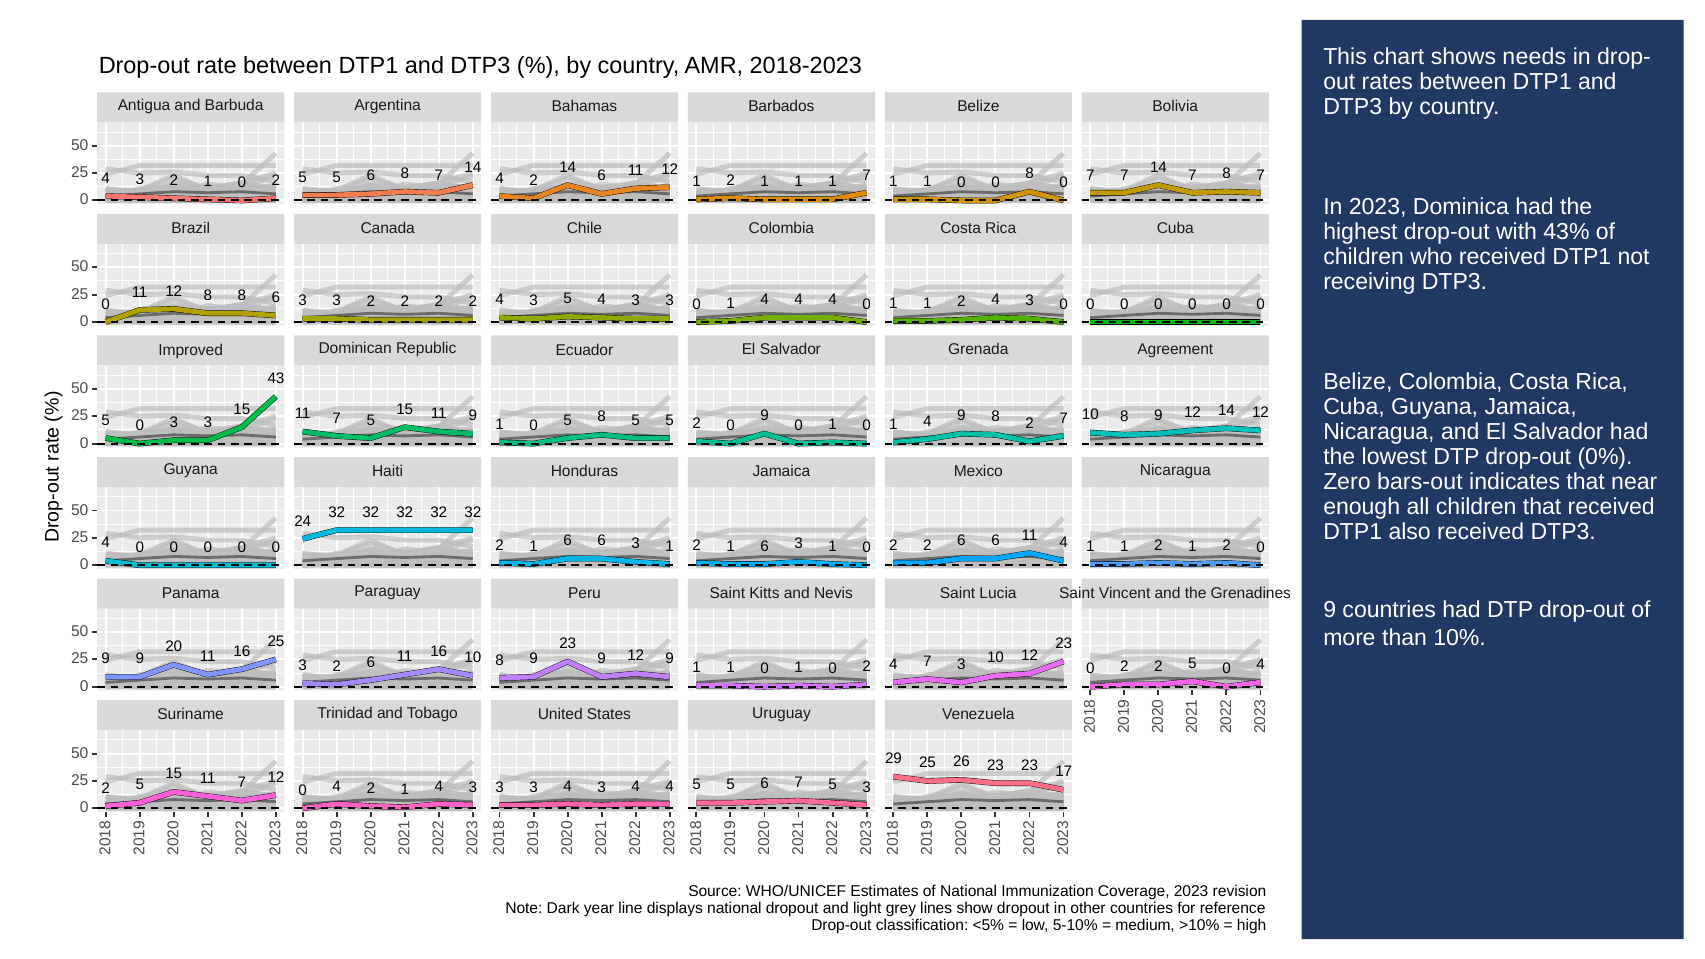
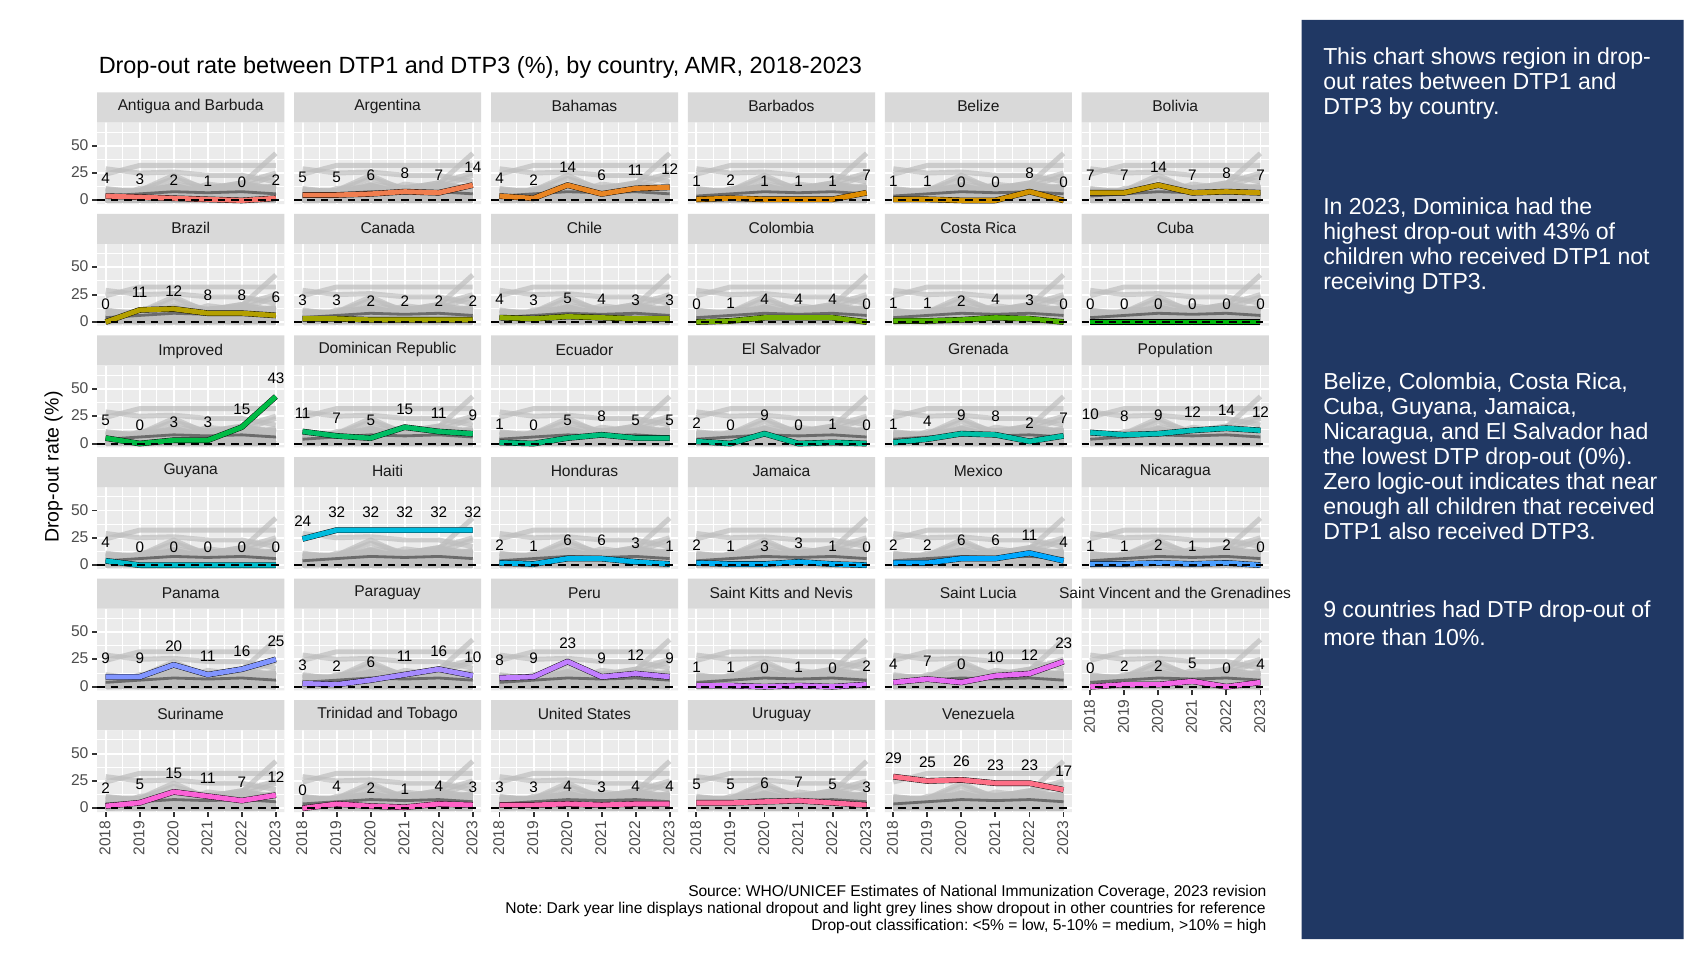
needs: needs -> region (1534, 57)
Agreement: Agreement -> Population (1175, 350)
bars-out: bars-out -> logic-out (1420, 482)
6: 6 -> 3 (765, 546)
4 7 3: 3 -> 0 (961, 664)
